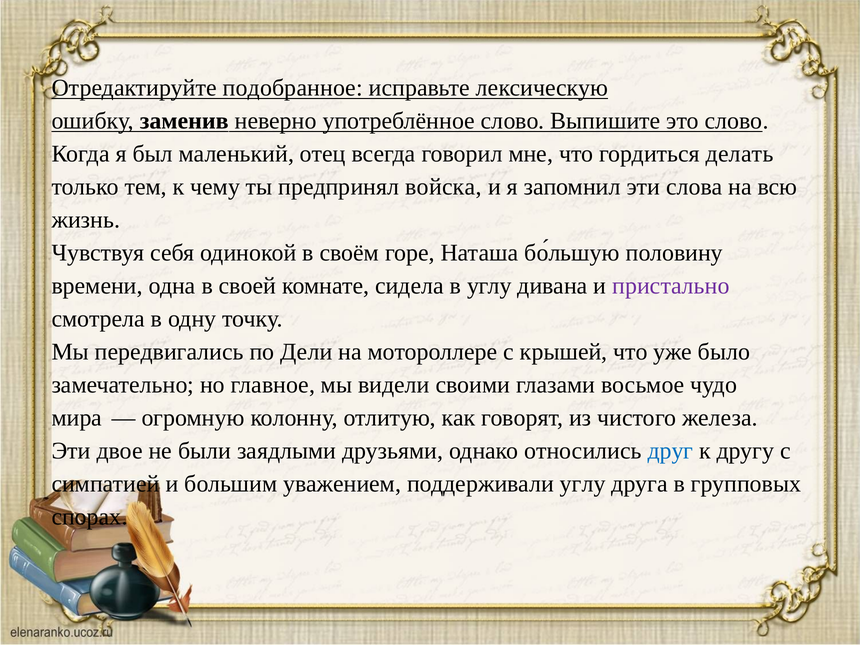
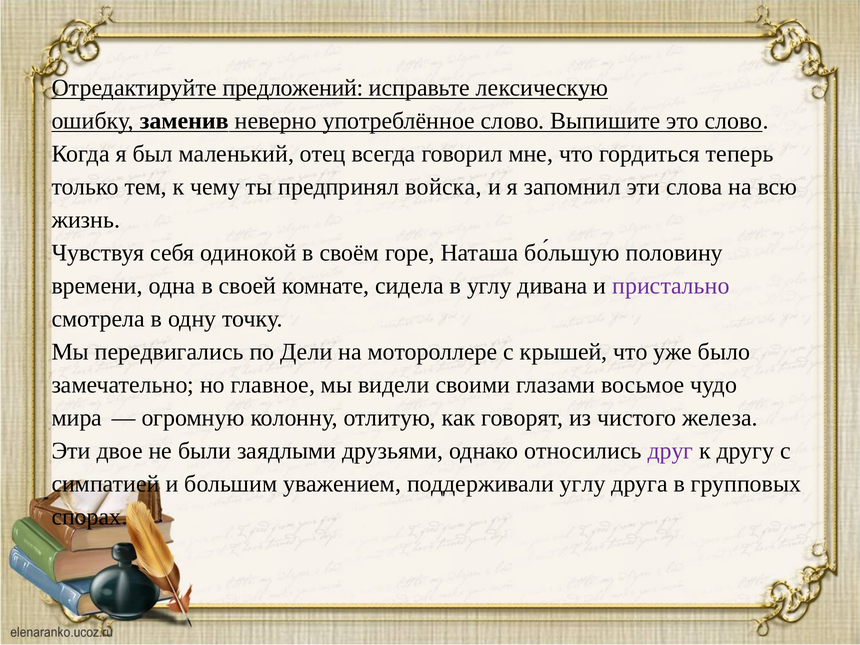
подобранное: подобранное -> предложений (293, 88)
делать: делать -> теперь (740, 154)
друг colour: blue -> purple (670, 451)
